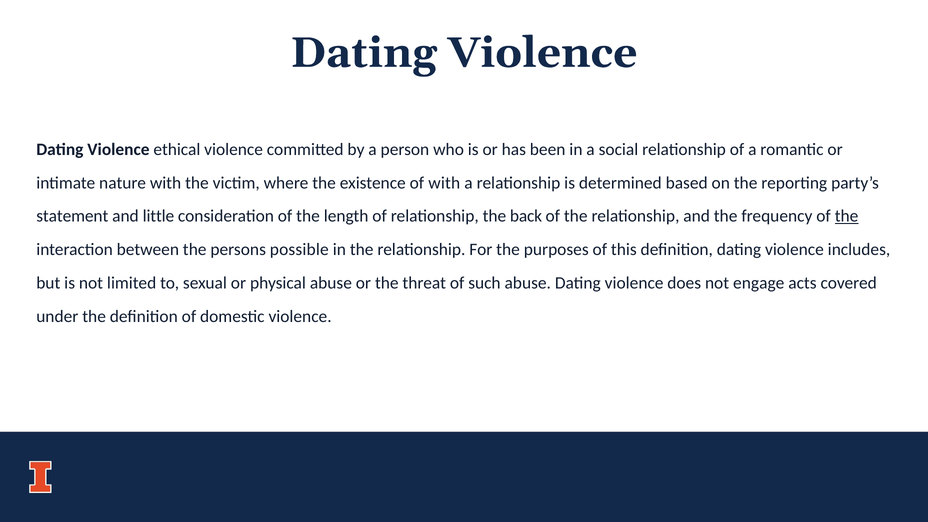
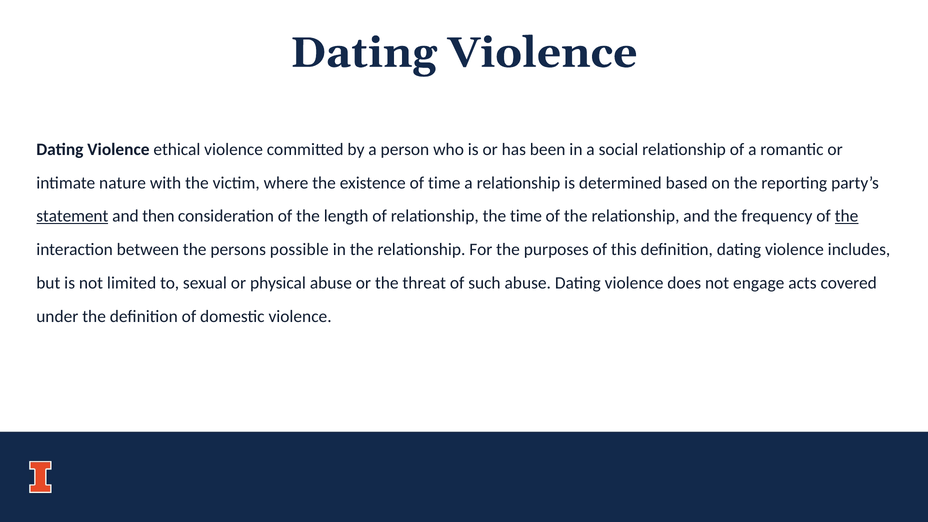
of with: with -> time (444, 183)
statement underline: none -> present (72, 216)
little: little -> then (158, 216)
the back: back -> time (526, 216)
